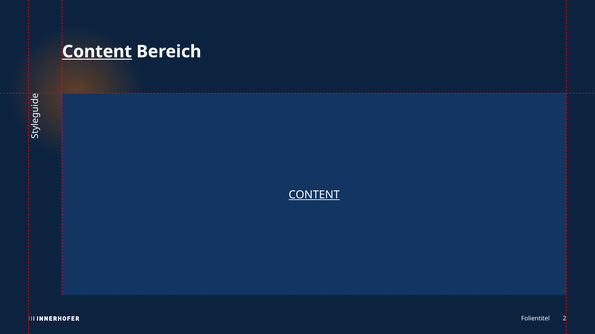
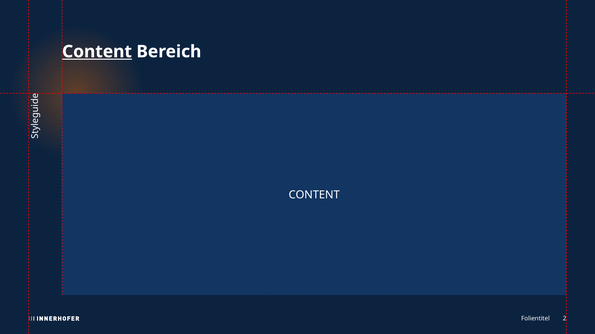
CONTENT underline: present -> none (314, 195)
